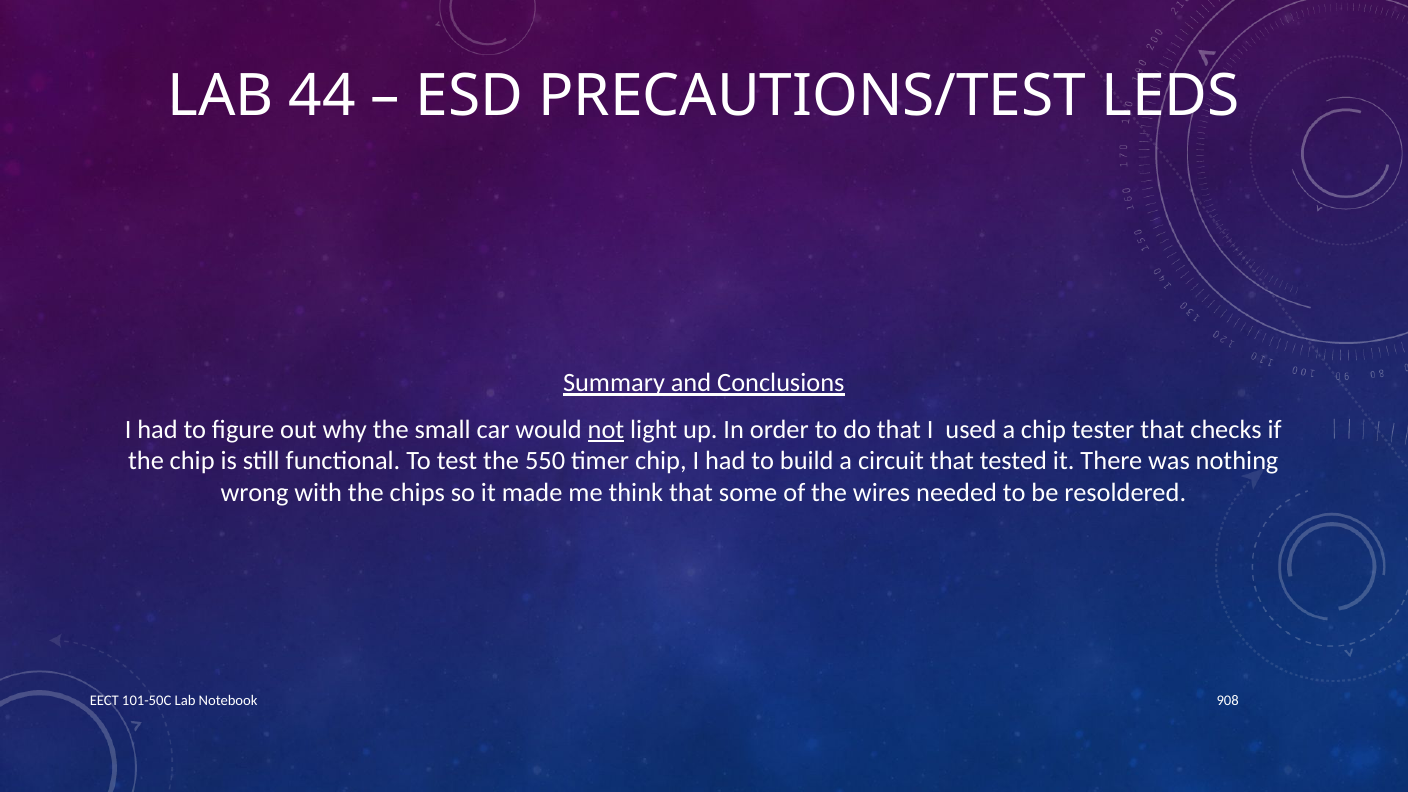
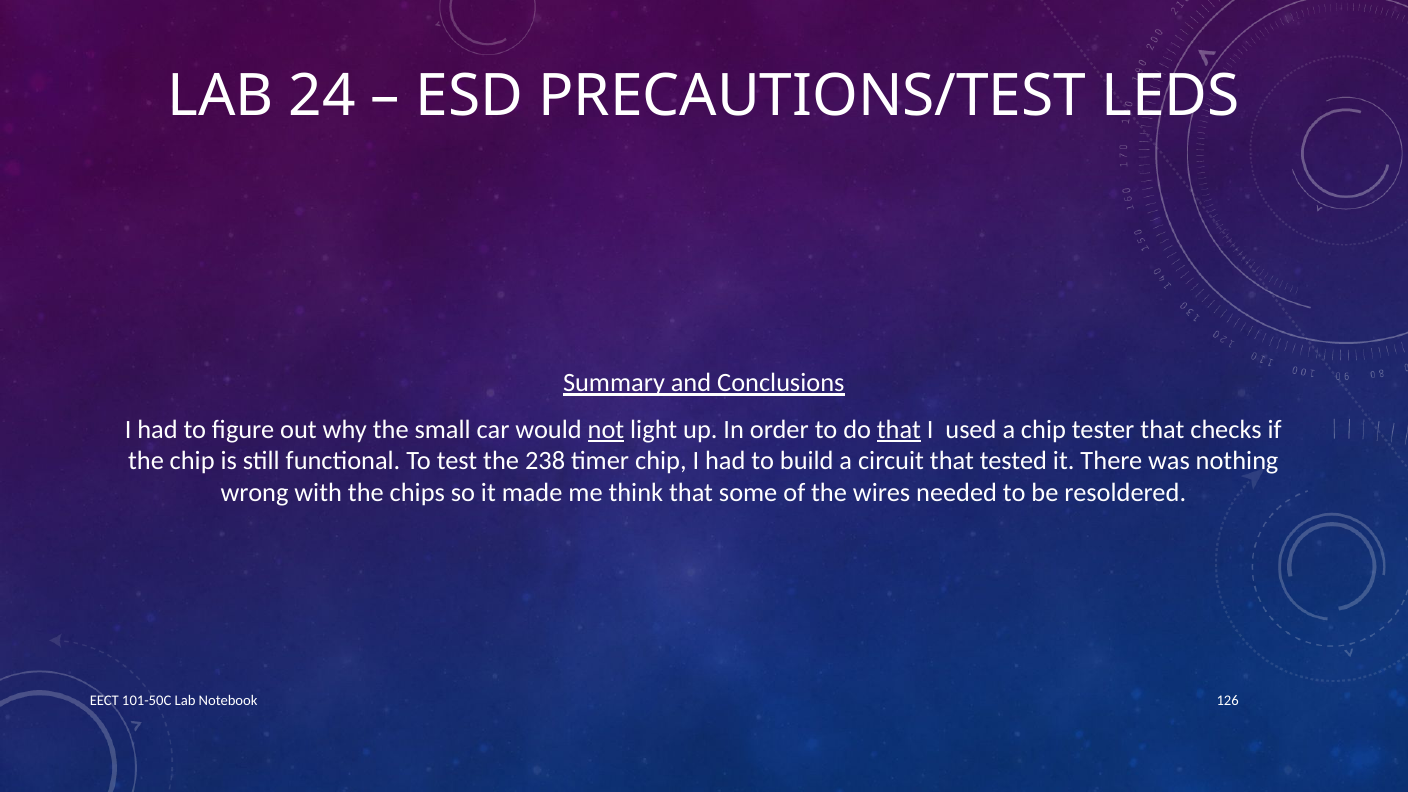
44: 44 -> 24 (322, 96)
that underline: none -> present (899, 429)
550: 550 -> 238 (545, 461)
908: 908 -> 126 (1228, 701)
